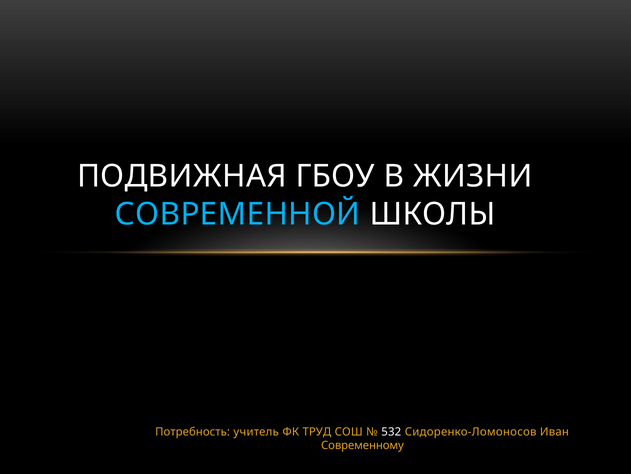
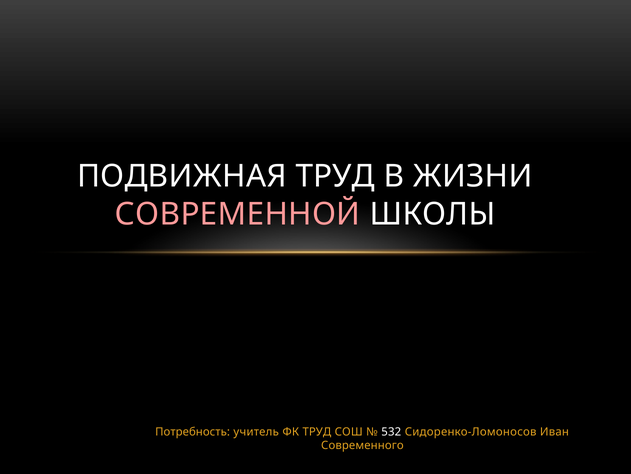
ПОДВИЖНАЯ ГБОУ: ГБОУ -> ТРУД (335, 176)
СОВРЕМЕННОЙ colour: light blue -> pink (238, 214)
Современному: Современному -> Современного (362, 445)
